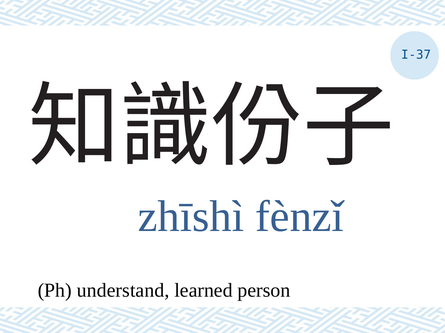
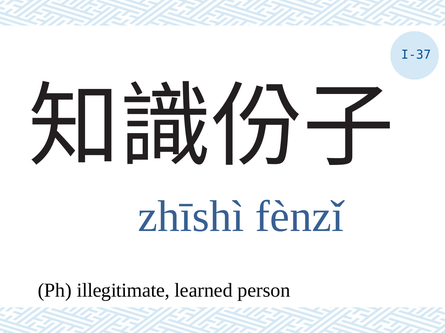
understand: understand -> illegitimate (123, 291)
